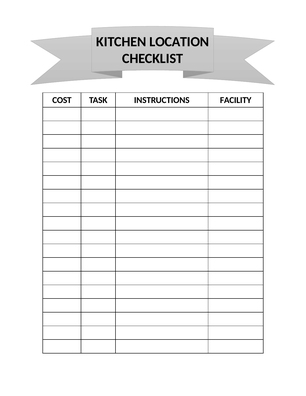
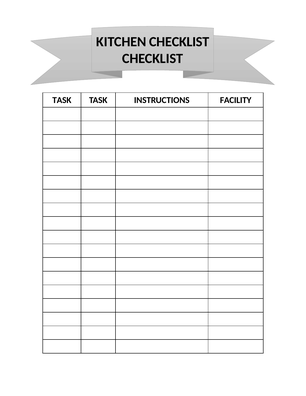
KITCHEN LOCATION: LOCATION -> CHECKLIST (179, 42)
COST: COST -> TASK (62, 100)
